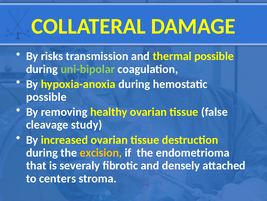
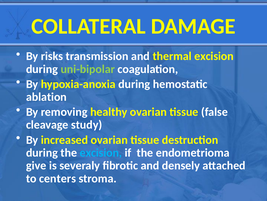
thermal possible: possible -> excision (214, 56)
possible: possible -> ablation (46, 97)
excision colour: yellow -> light blue (101, 152)
that: that -> give (36, 165)
